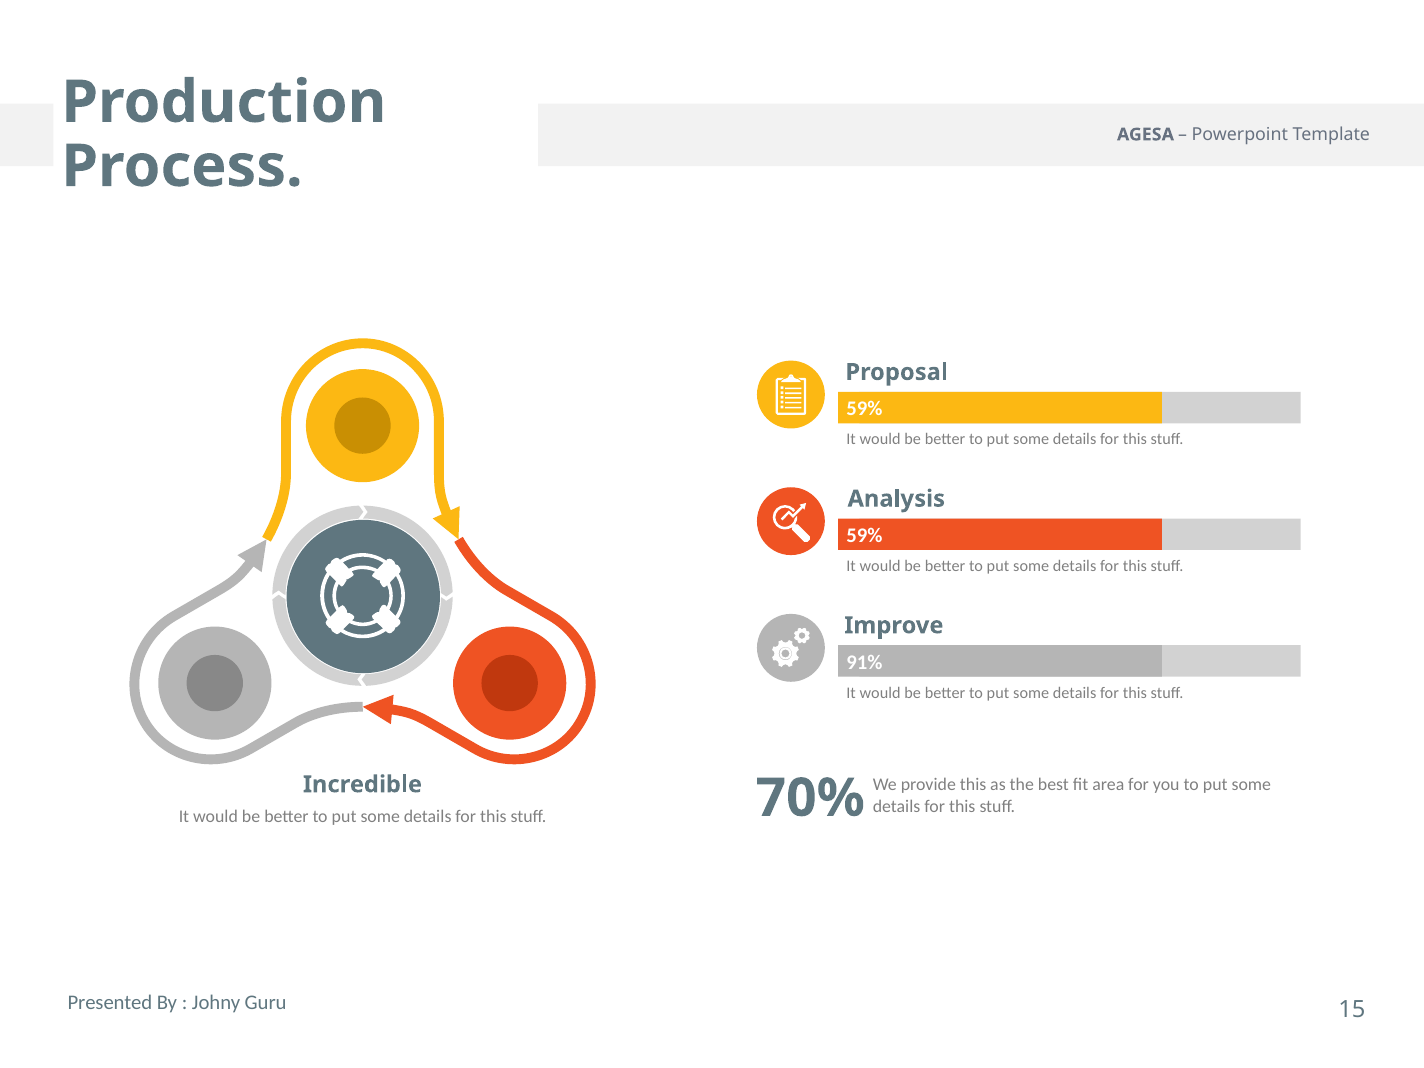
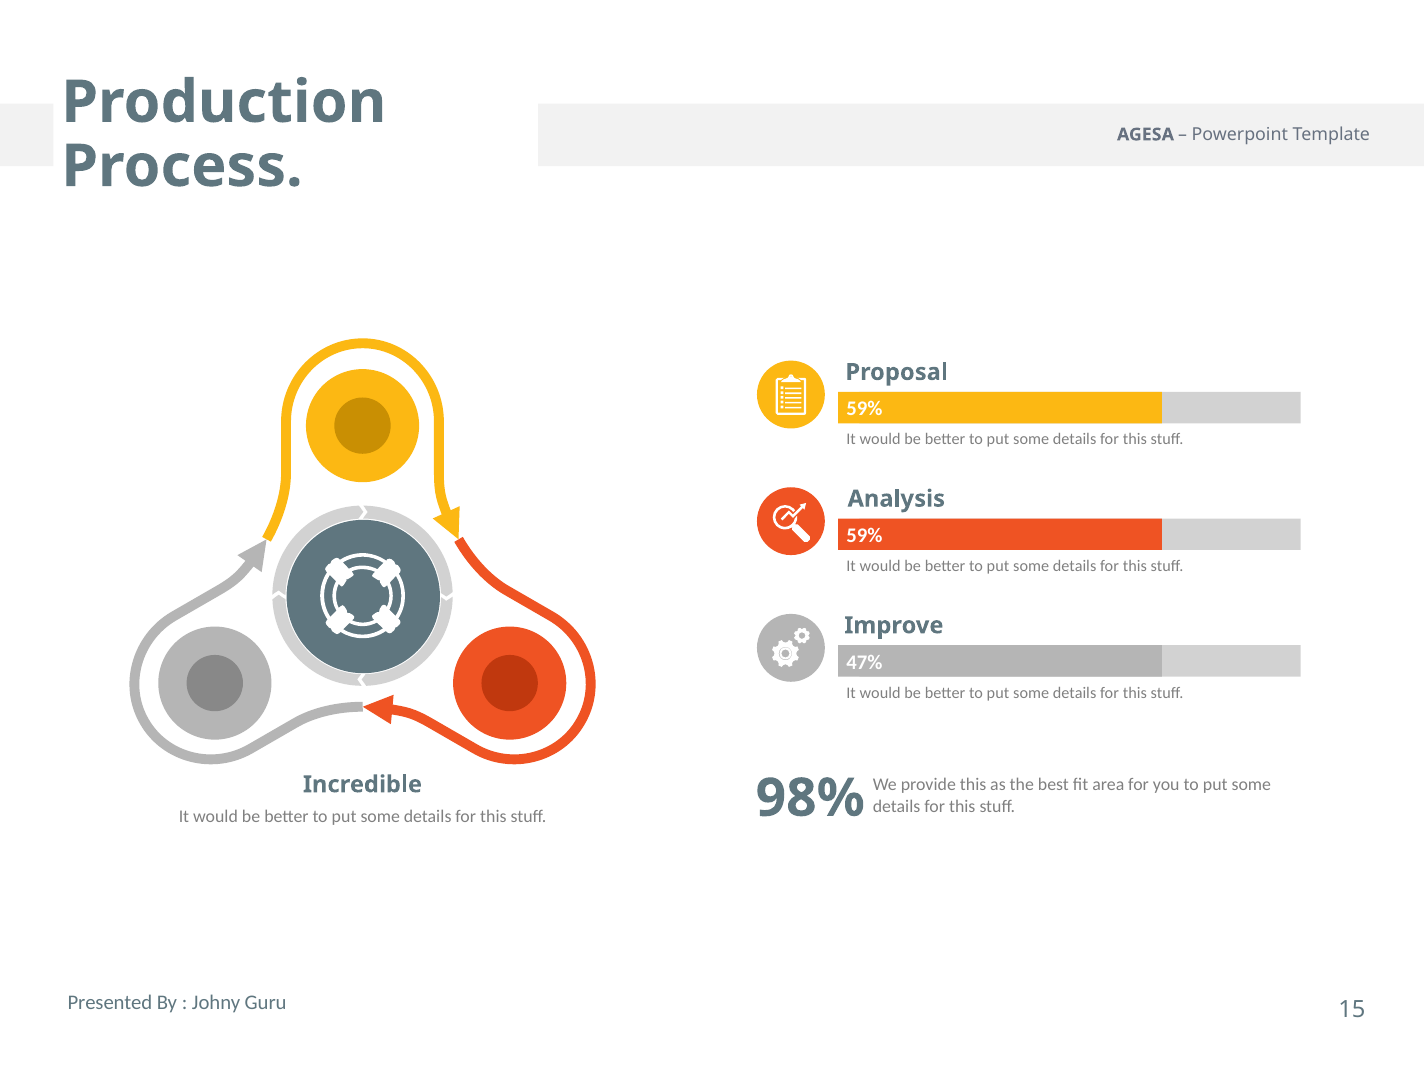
91%: 91% -> 47% (864, 662)
70%: 70% -> 98% (810, 798)
